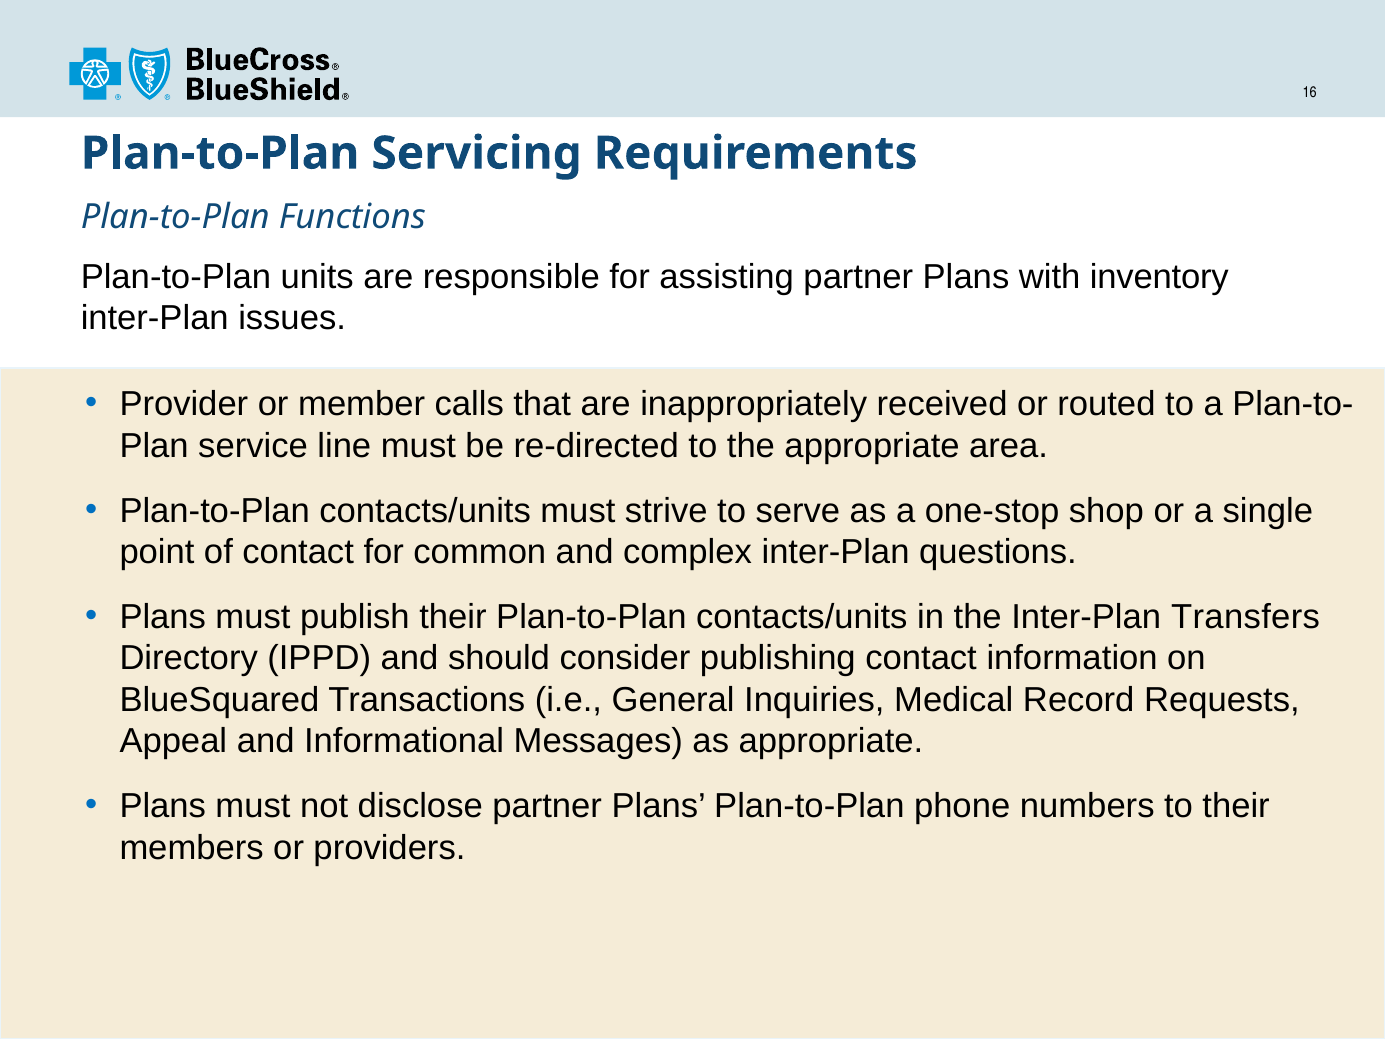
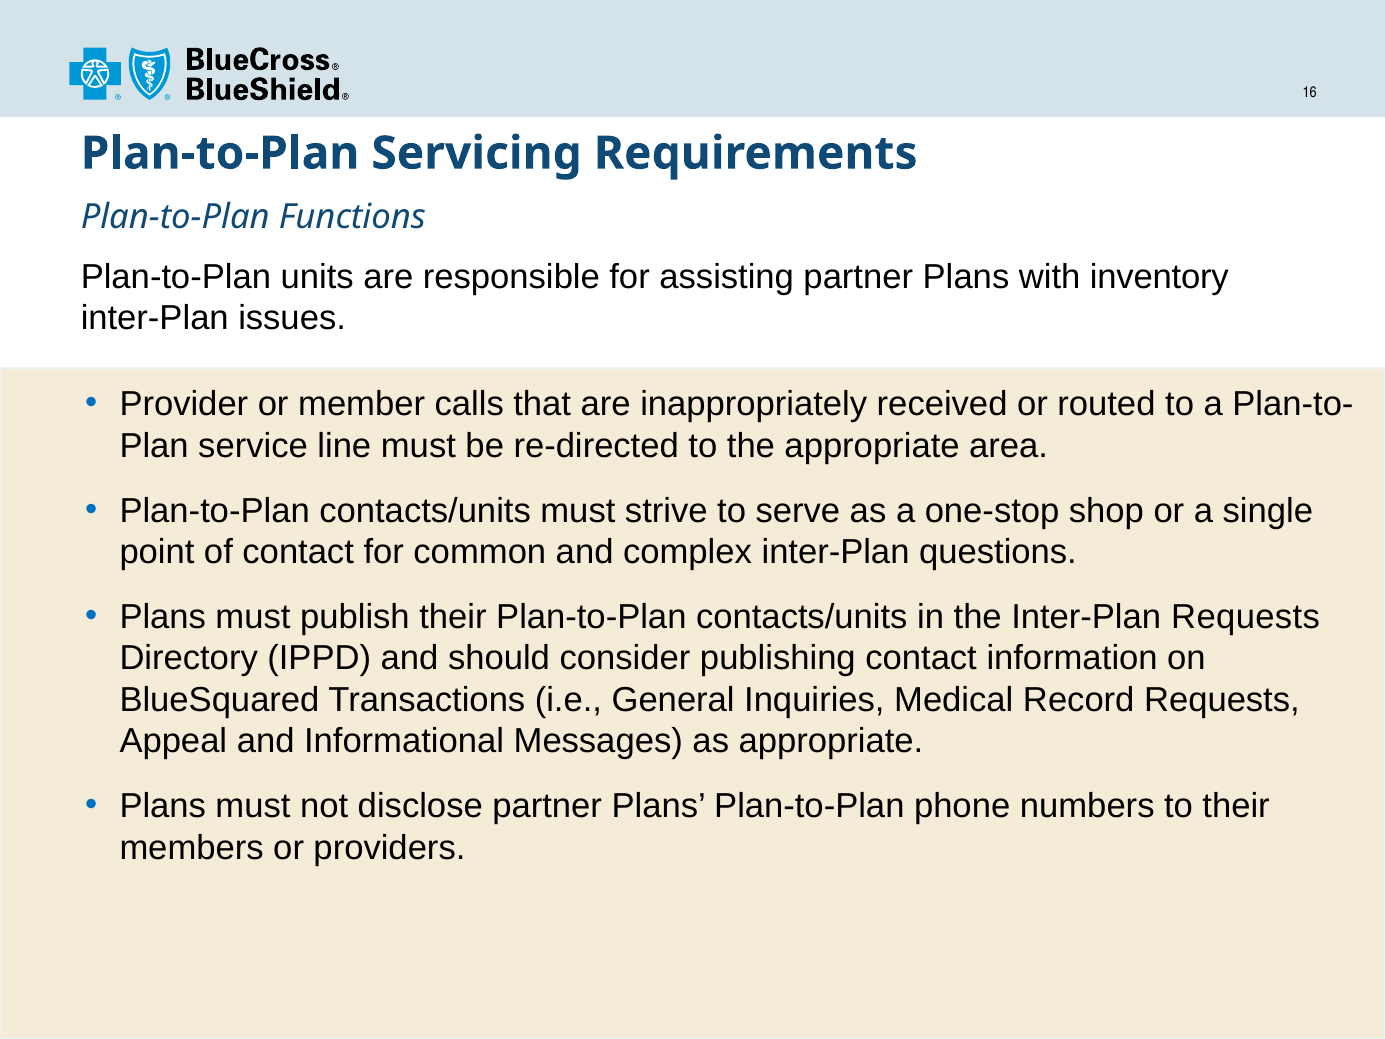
Inter-Plan Transfers: Transfers -> Requests (1246, 617)
